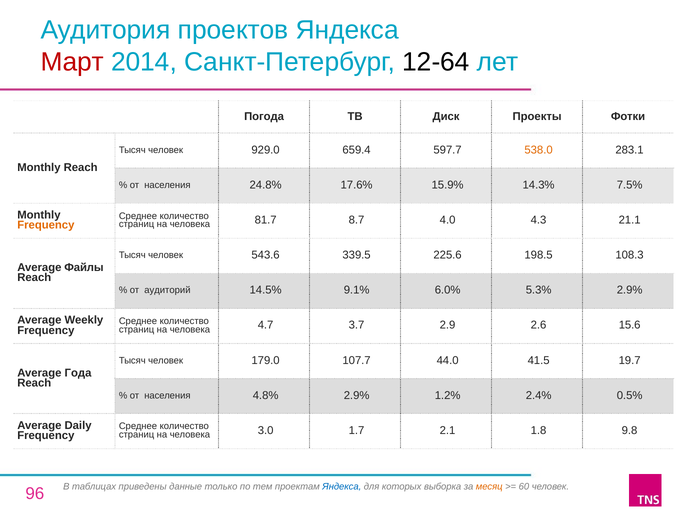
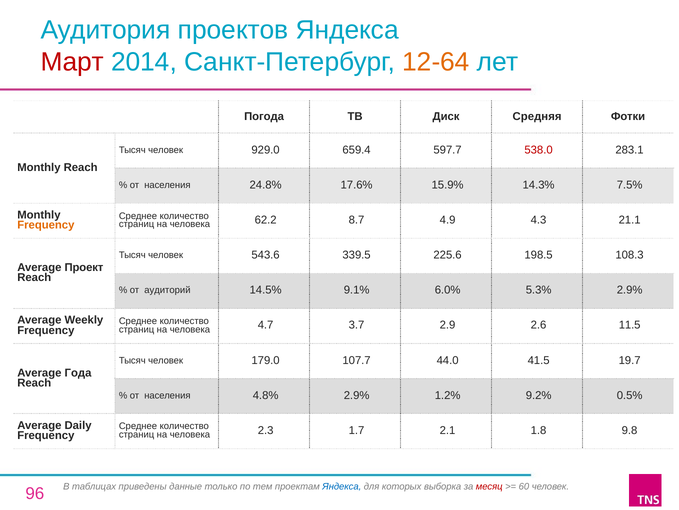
12-64 colour: black -> orange (436, 62)
Проекты: Проекты -> Средняя (537, 116)
538.0 colour: orange -> red (539, 150)
81.7: 81.7 -> 62.2 (266, 220)
4.0: 4.0 -> 4.9 (448, 220)
Файлы: Файлы -> Проект (84, 267)
15.6: 15.6 -> 11.5 (630, 325)
2.4%: 2.4% -> 9.2% (539, 395)
3.0: 3.0 -> 2.3 (266, 430)
месяц colour: orange -> red (489, 486)
